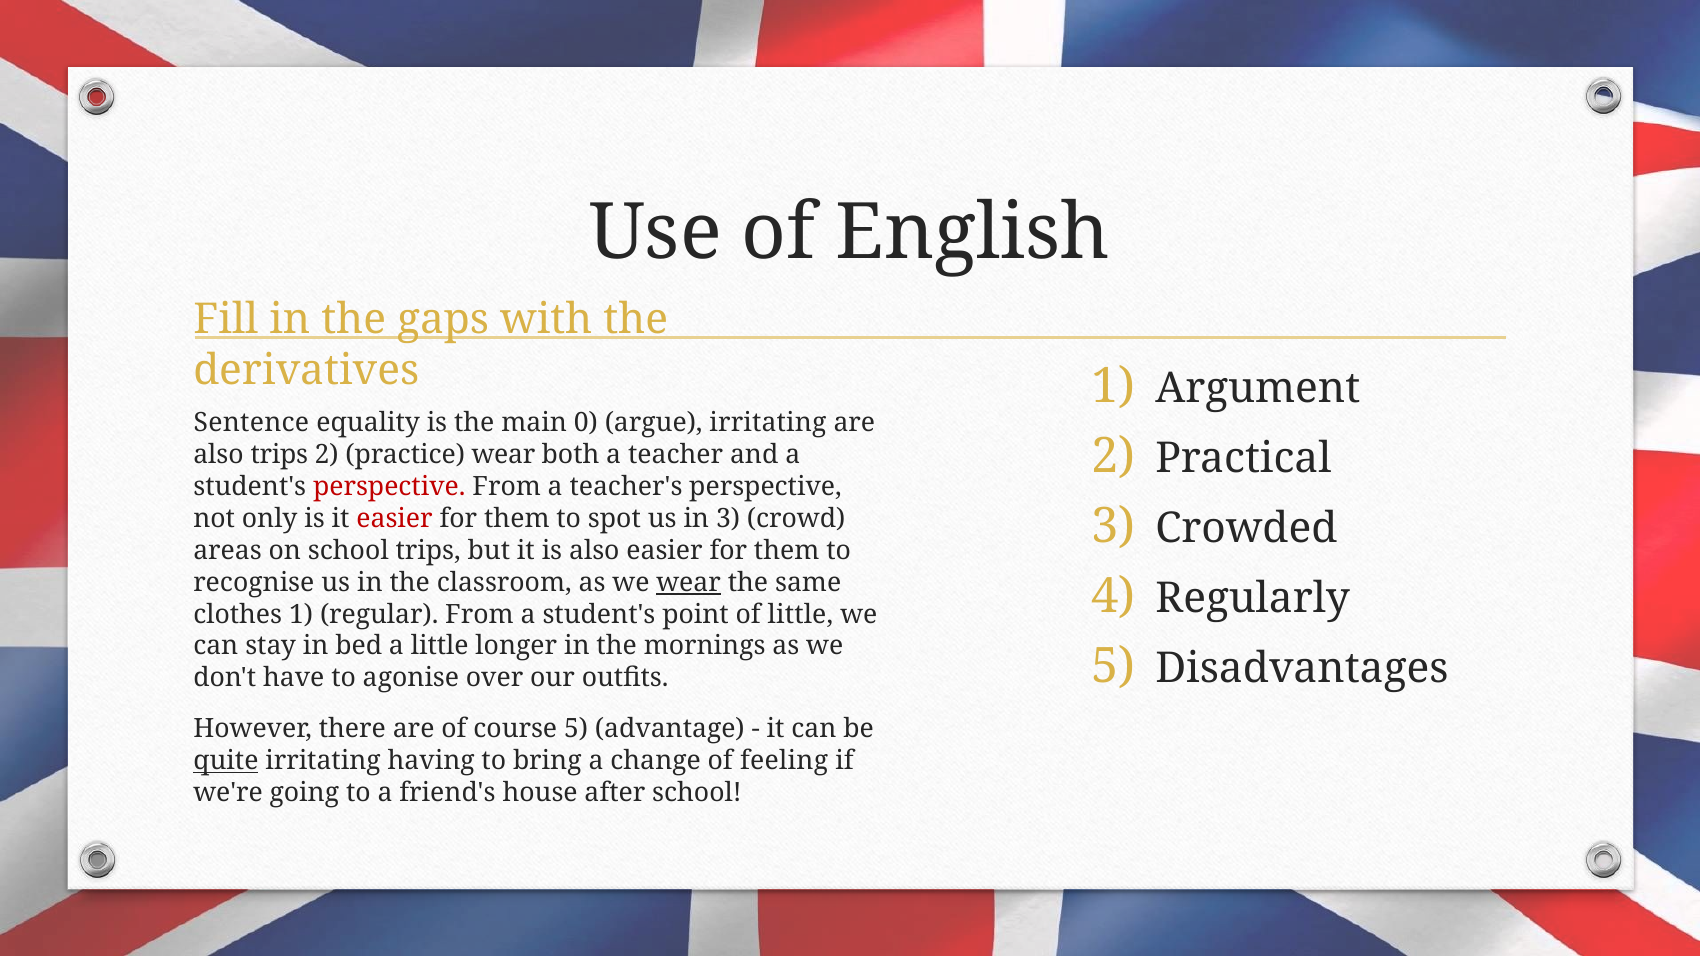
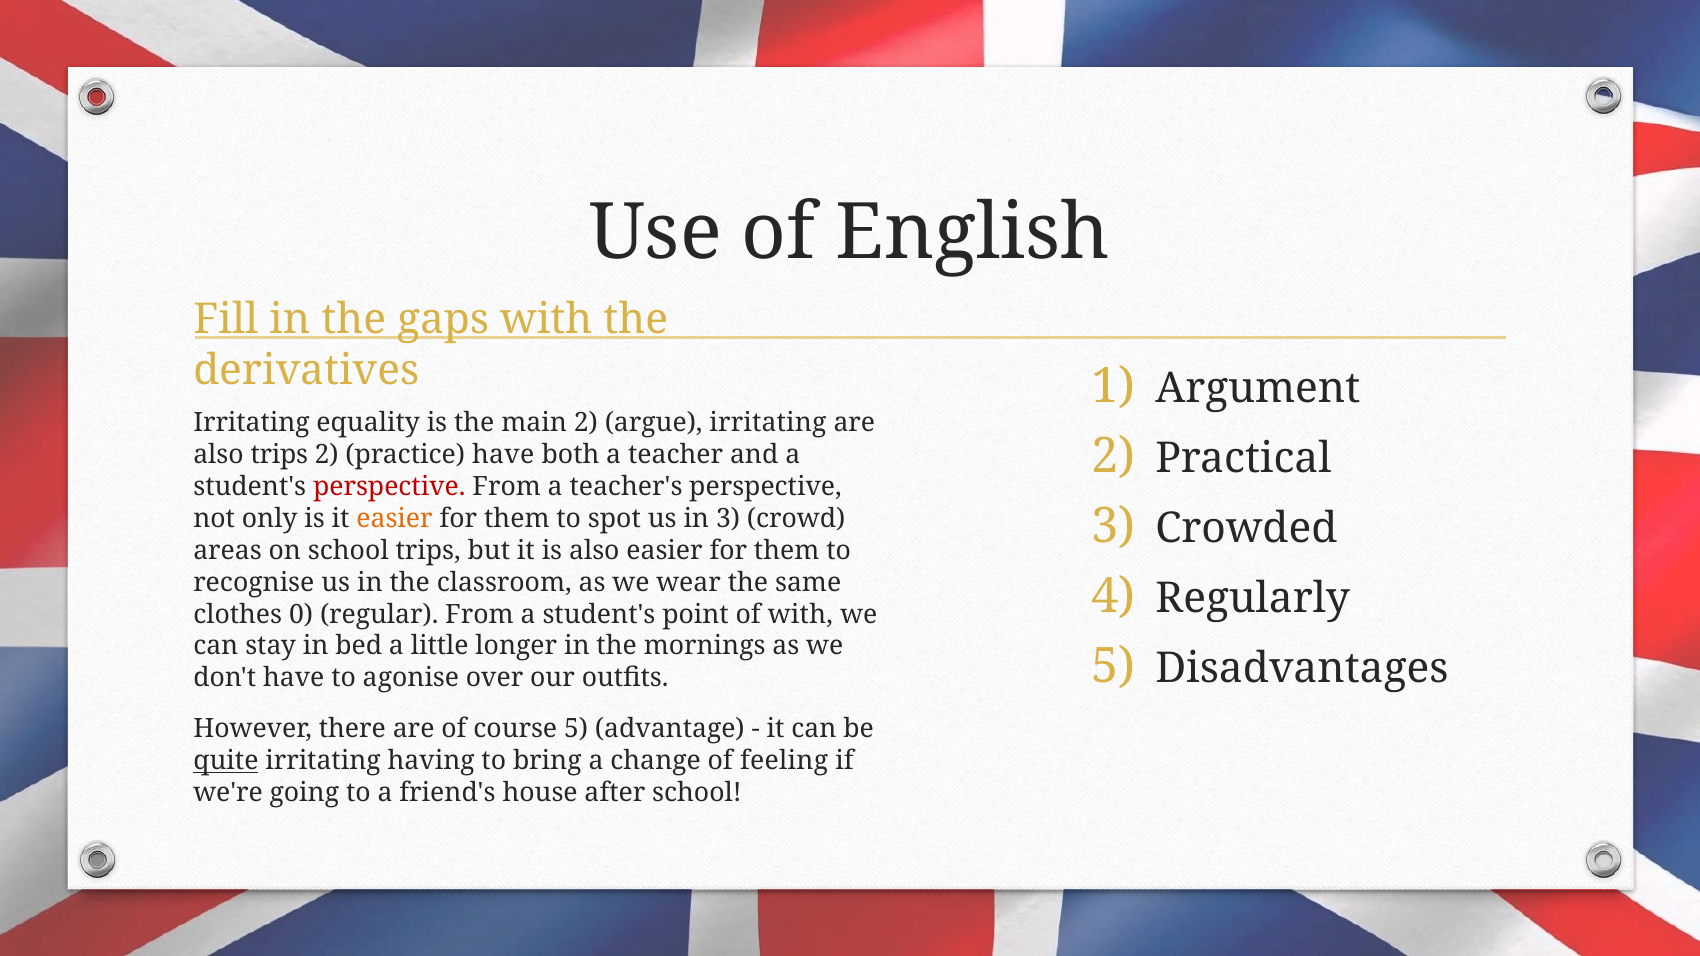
Sentence: Sentence -> Irritating (252, 423)
main 0: 0 -> 2 (586, 423)
practice wear: wear -> have (503, 455)
easier colour: red -> orange (395, 519)
wear underline: present -> none (689, 583)
clothes 1: 1 -> 0 (301, 615)
of little: little -> with (800, 615)
